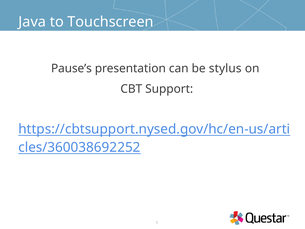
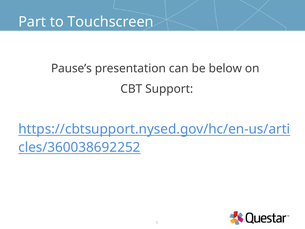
Java: Java -> Part (32, 22)
stylus: stylus -> below (225, 68)
